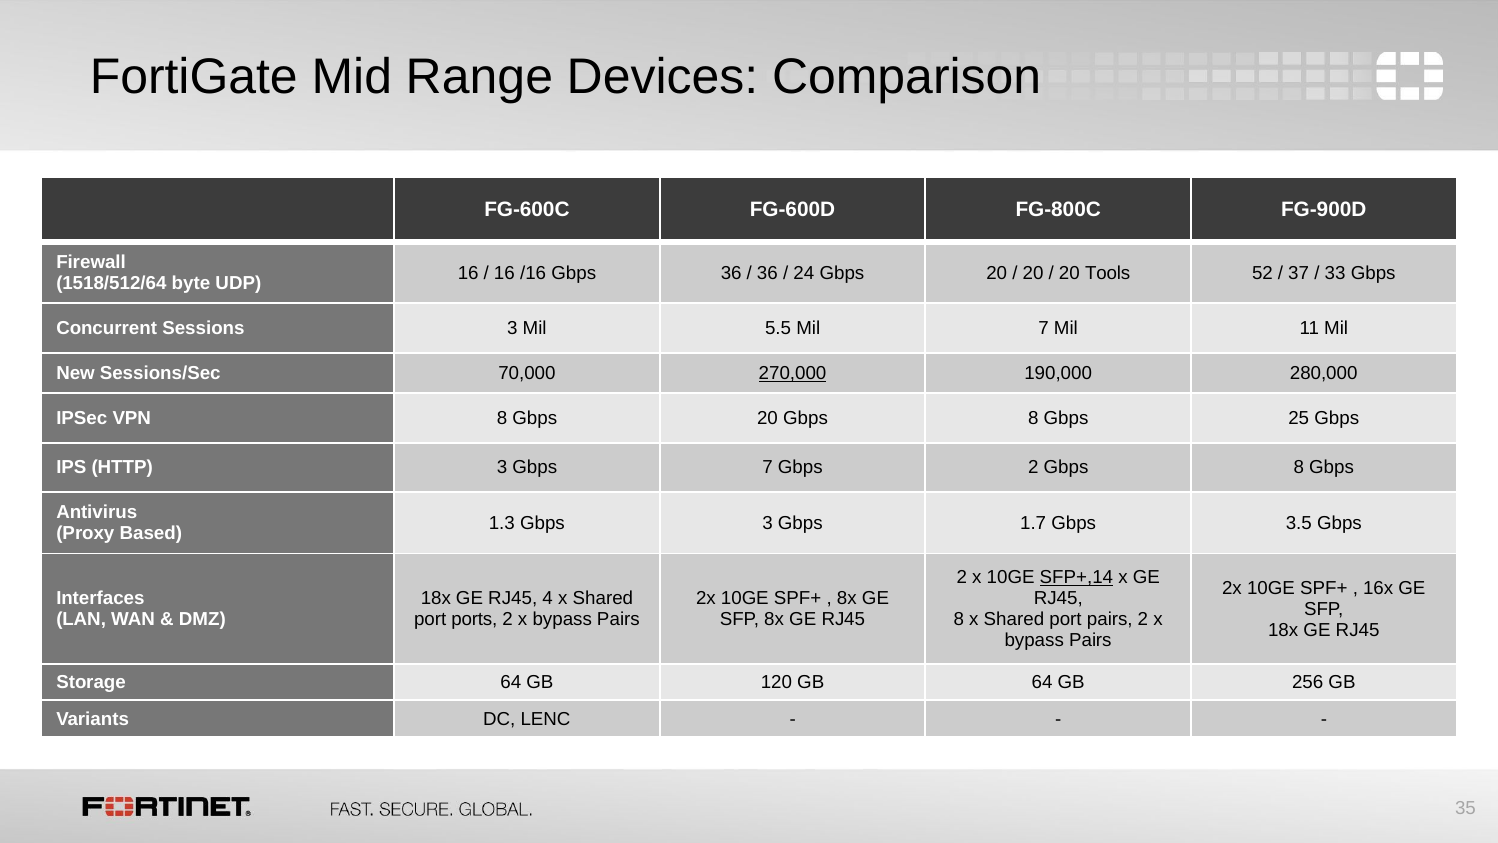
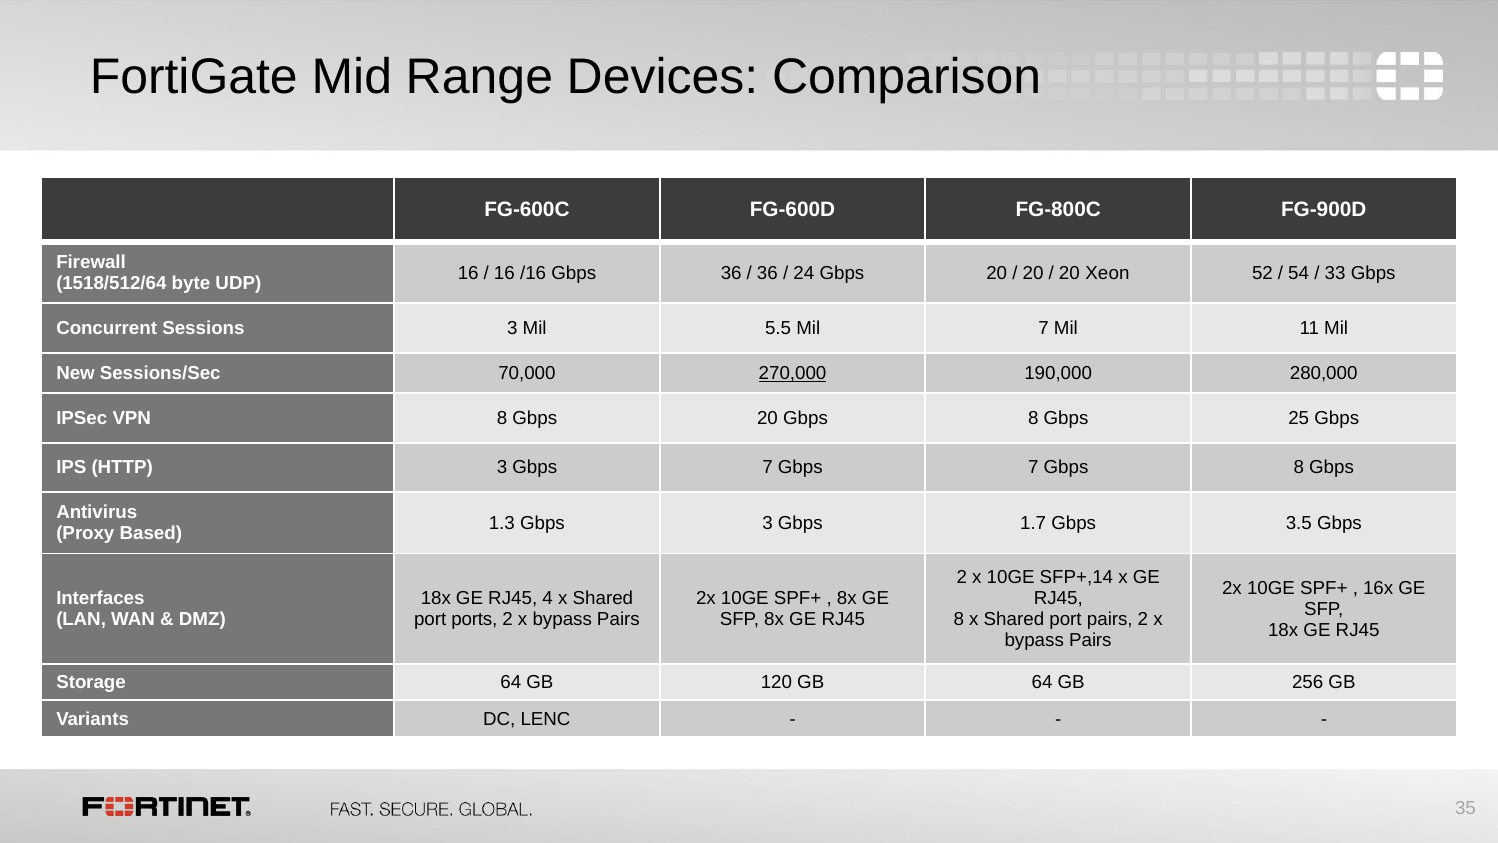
Tools: Tools -> Xeon (1107, 273)
37: 37 -> 54 (1299, 273)
7 Gbps 2: 2 -> 7 (1033, 468)
SFP+,14 underline: present -> none (1076, 577)
